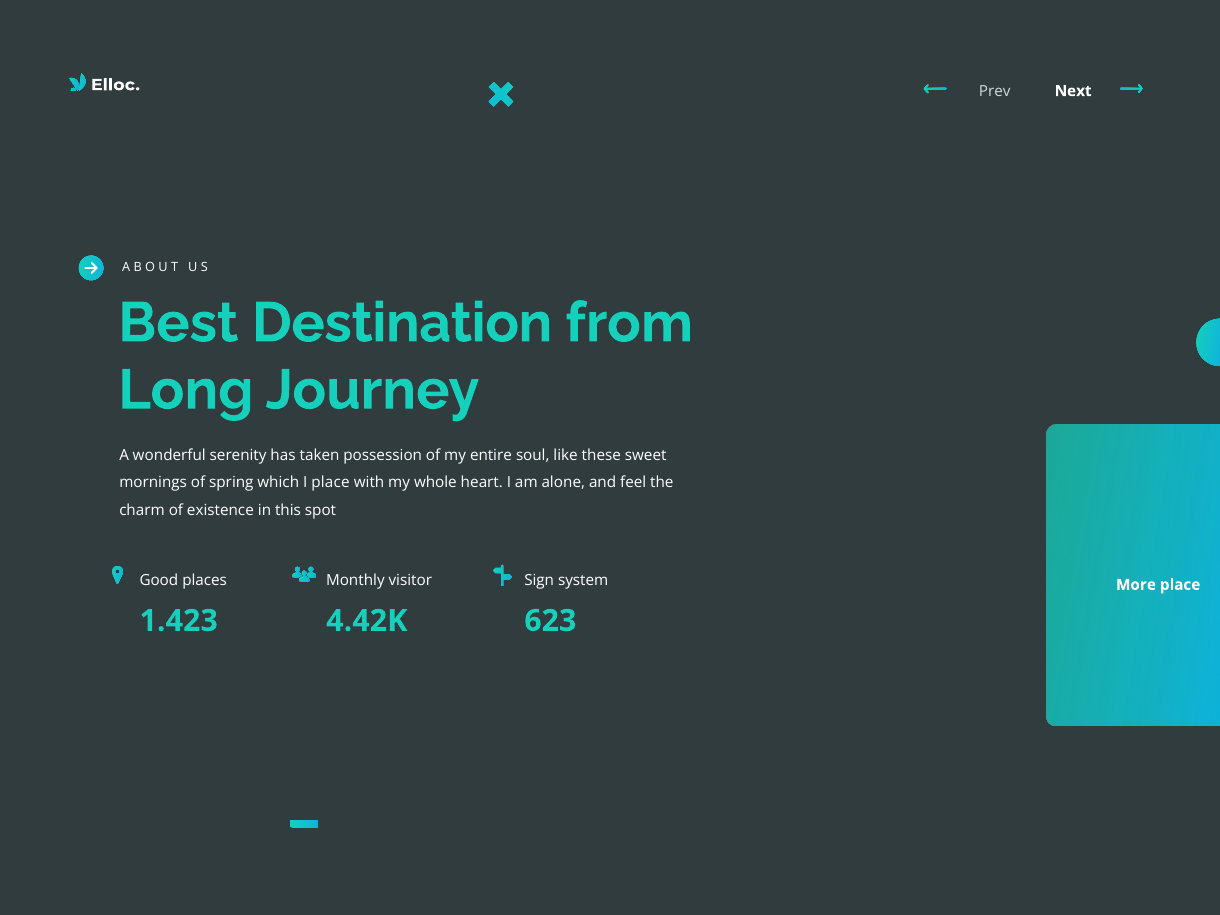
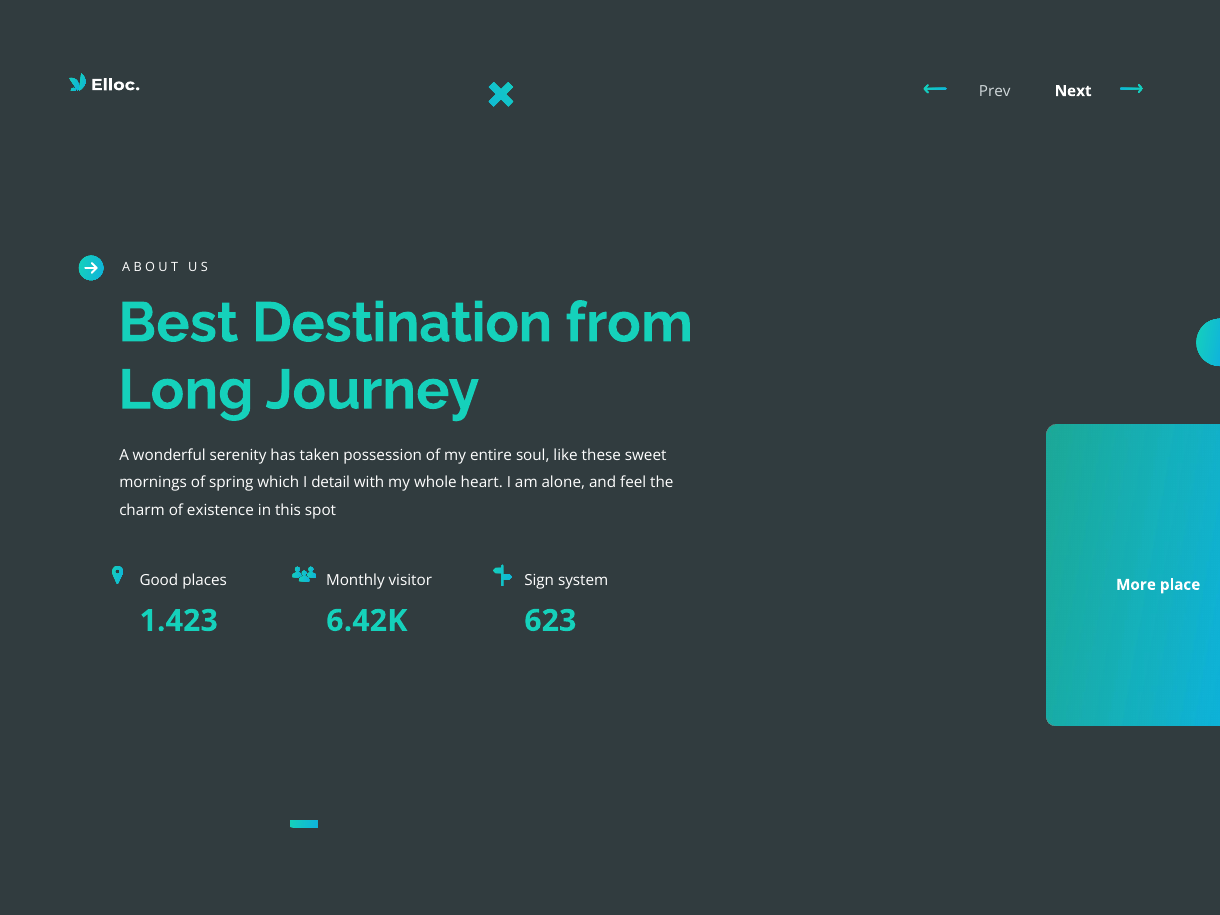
I place: place -> detail (331, 483)
4.42K: 4.42K -> 6.42K (367, 621)
